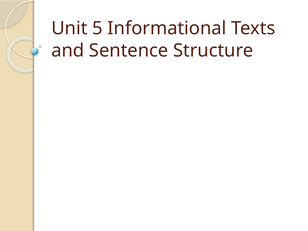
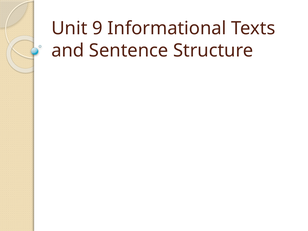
5: 5 -> 9 (97, 28)
